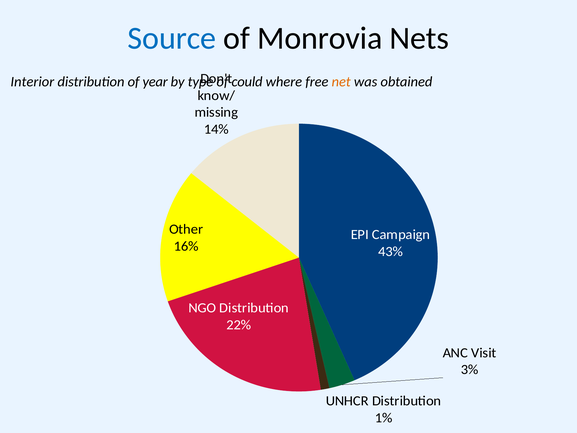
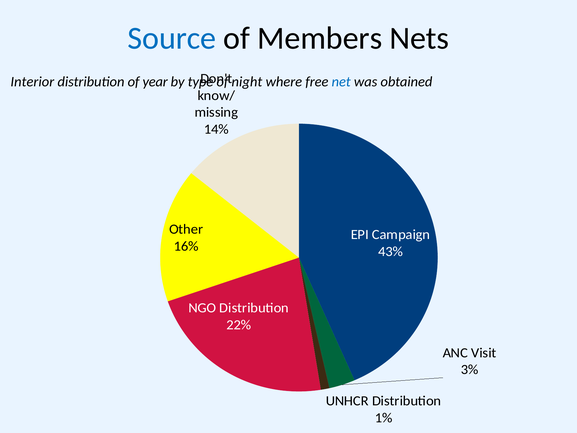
Monrovia: Monrovia -> Members (320, 38)
could: could -> night (247, 82)
net colour: orange -> blue (341, 82)
